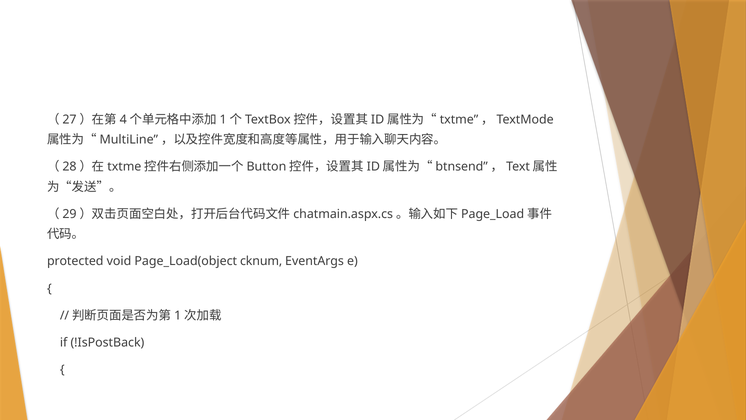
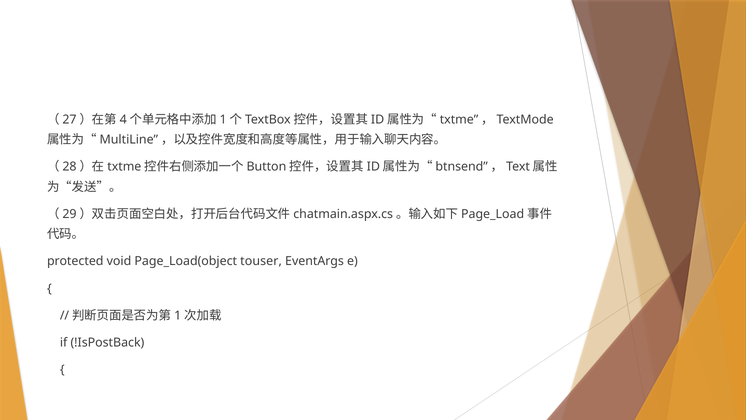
cknum: cknum -> touser (261, 261)
